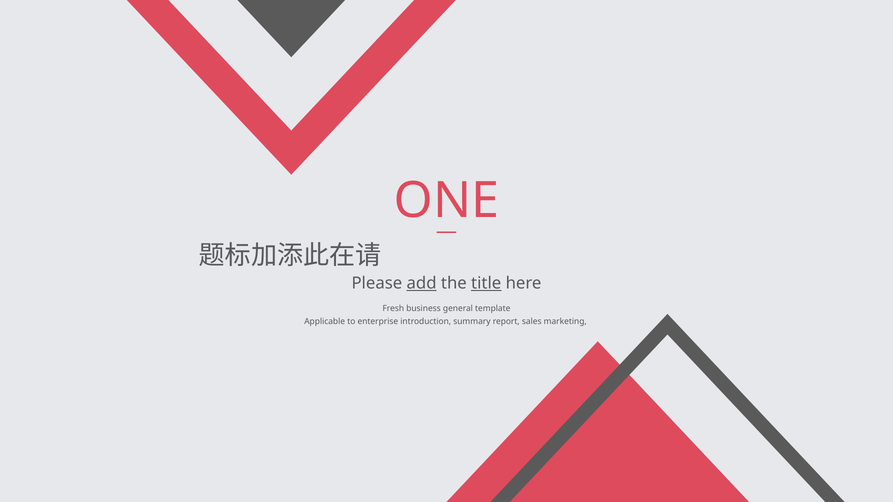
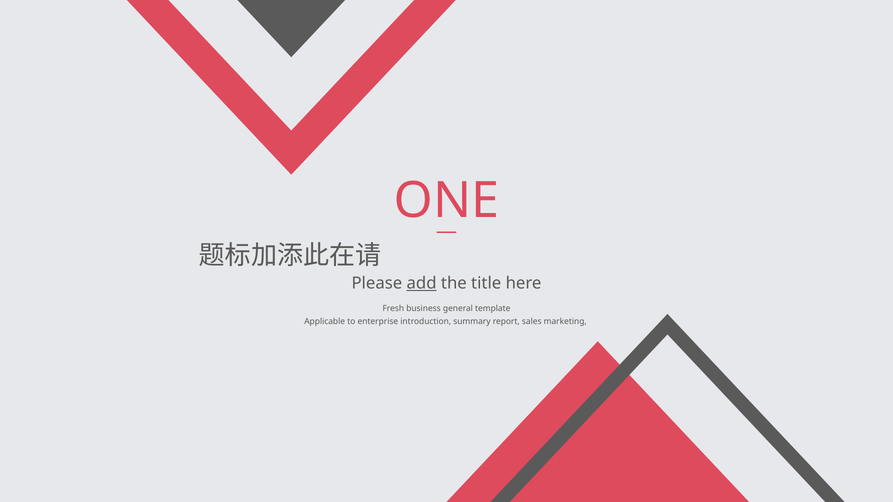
title underline: present -> none (486, 283)
